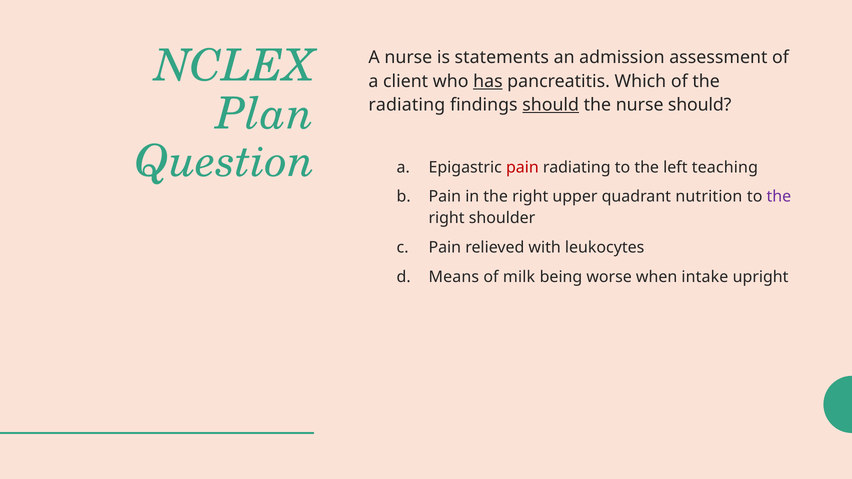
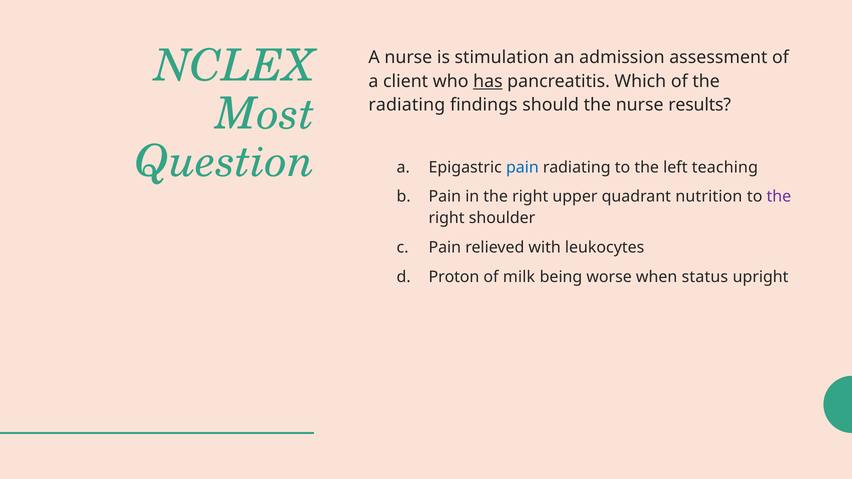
statements: statements -> stimulation (502, 57)
Plan: Plan -> Most (265, 114)
should underline: present -> none (551, 105)
nurse should: should -> results (700, 105)
pain colour: red -> blue (522, 167)
Means: Means -> Proton (454, 277)
intake: intake -> status (705, 277)
